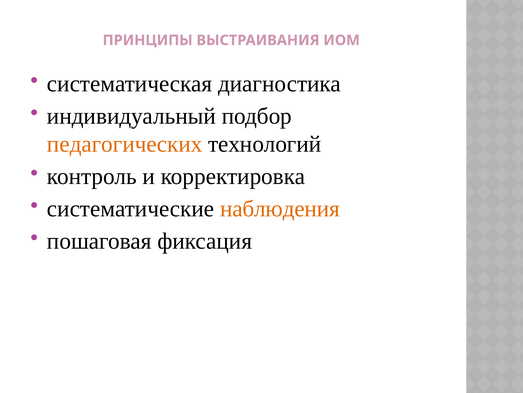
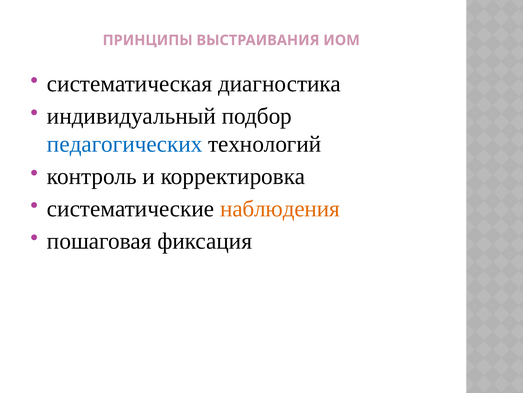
педагогических colour: orange -> blue (125, 144)
